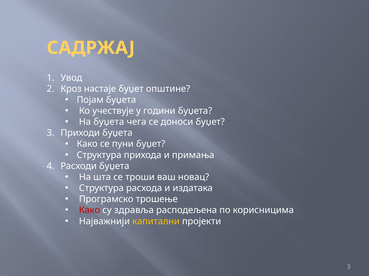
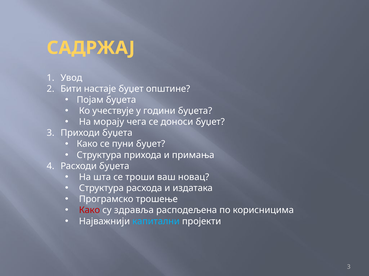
Кроз: Кроз -> Бити (71, 89)
На буџета: буџета -> морају (109, 122)
капитални colour: yellow -> light blue (156, 222)
